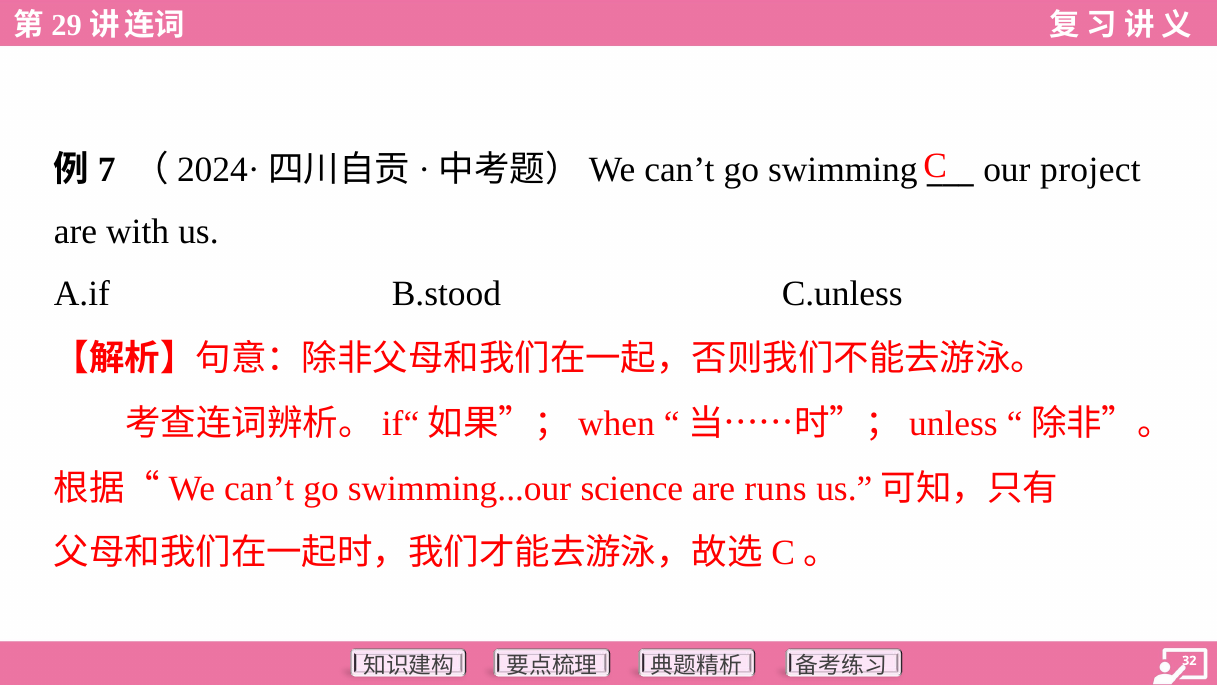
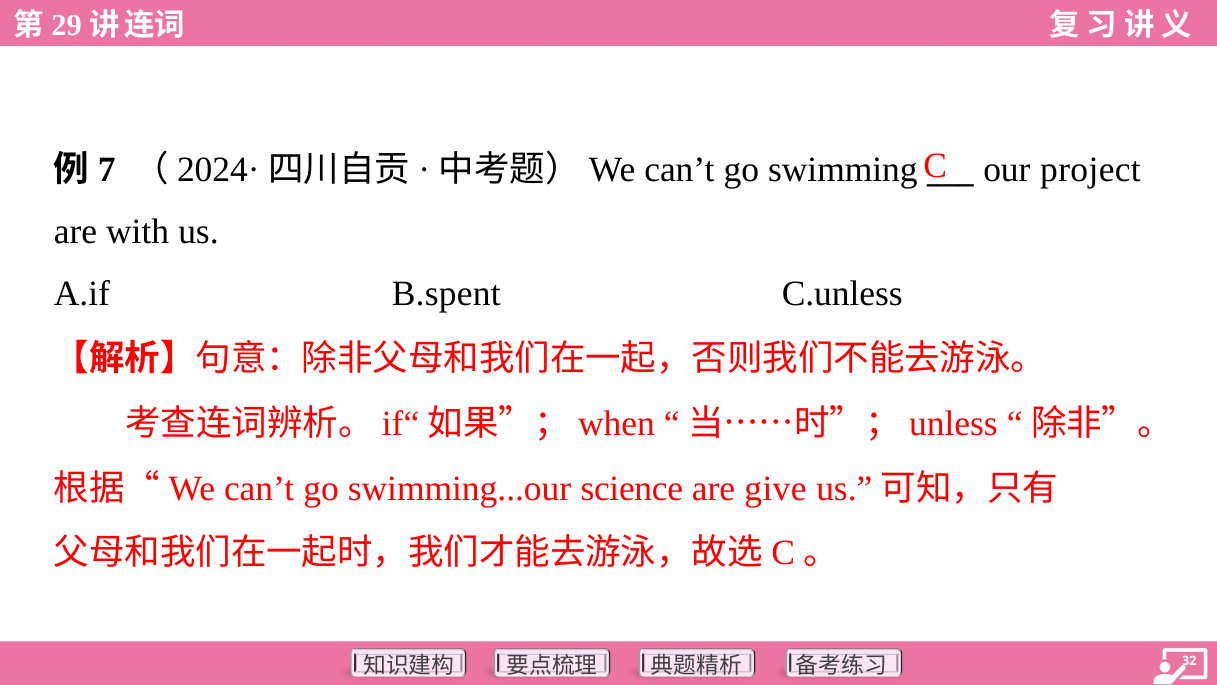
B.stood: B.stood -> B.spent (446, 294)
runs: runs -> give (775, 488)
